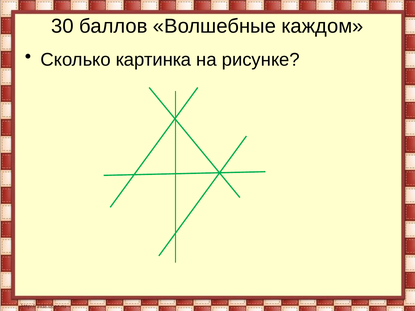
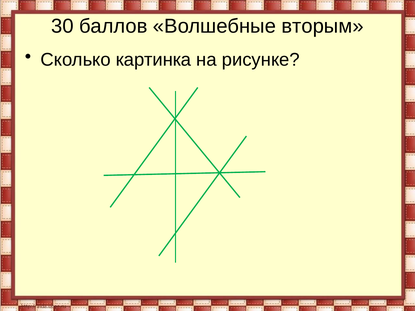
каждом: каждом -> вторым (323, 26)
